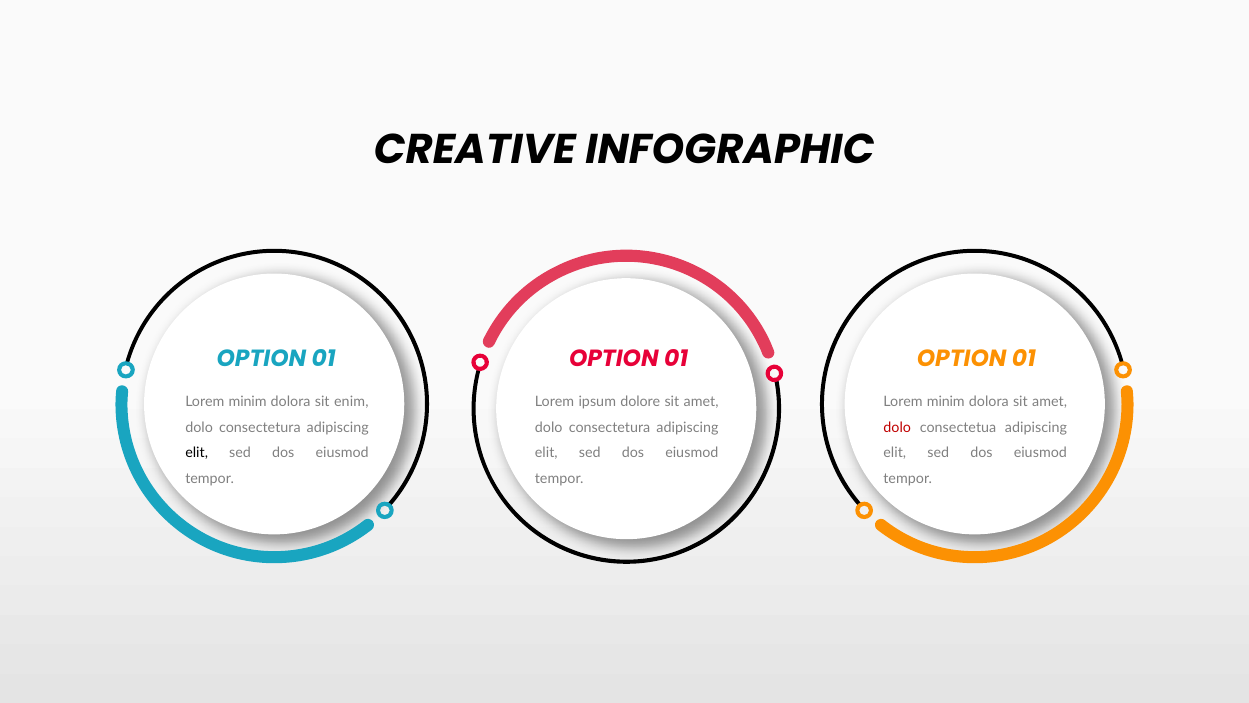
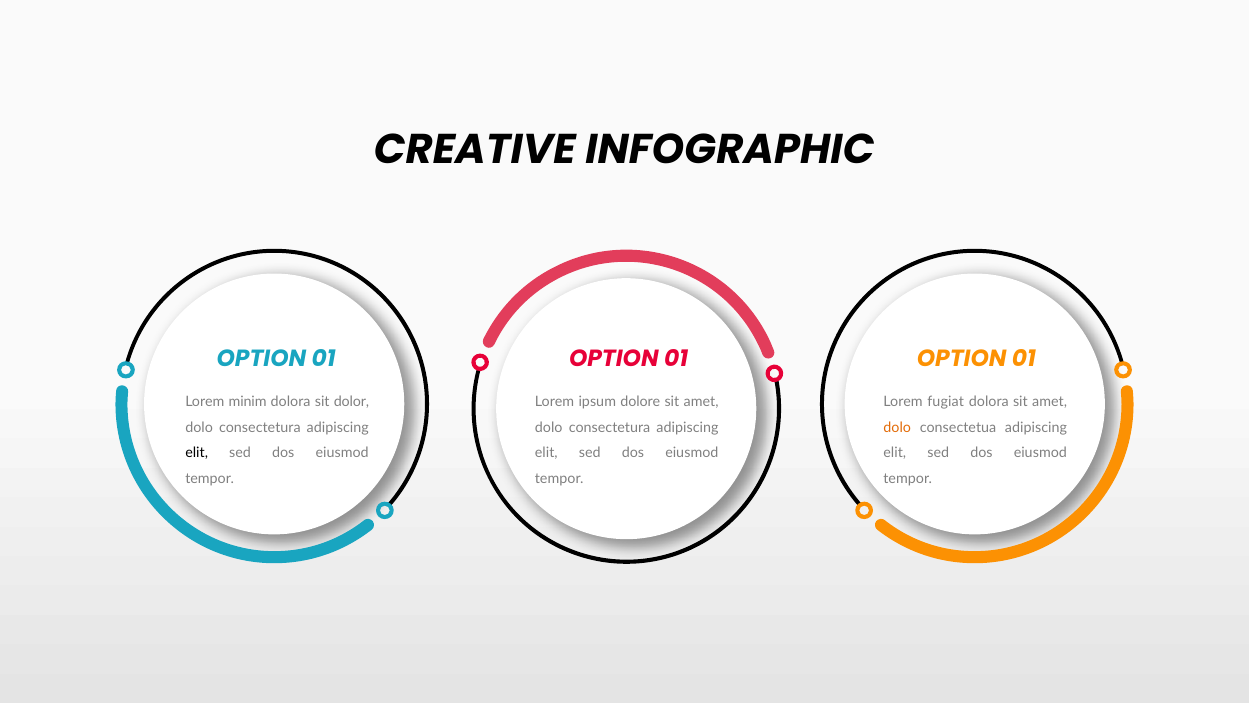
enim: enim -> dolor (351, 401)
minim: minim -> fugiat (946, 401)
dolo colour: red -> orange (897, 427)
